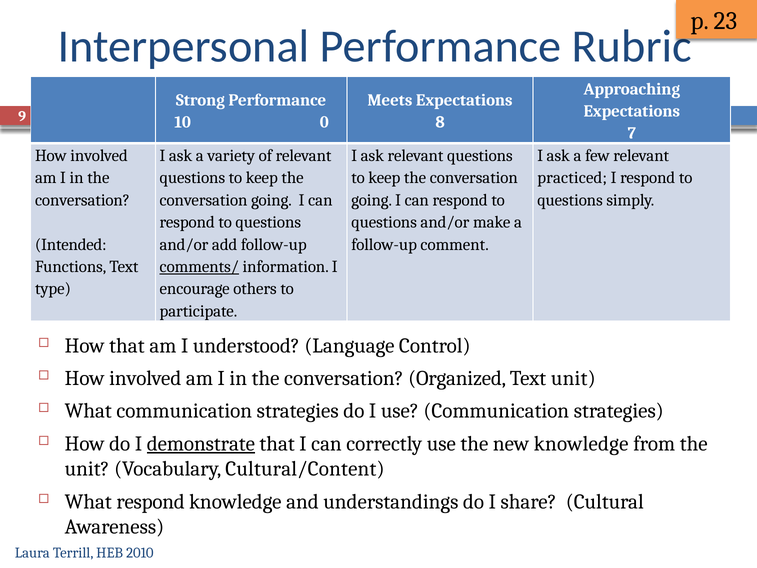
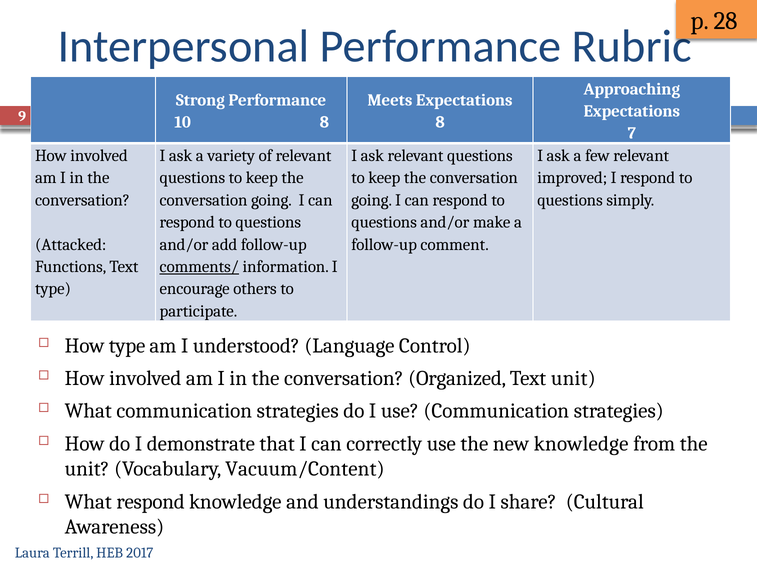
23: 23 -> 28 (725, 21)
10 0: 0 -> 8 (324, 122)
practiced: practiced -> improved (572, 178)
Intended: Intended -> Attacked (71, 244)
How that: that -> type (127, 346)
demonstrate underline: present -> none (201, 443)
Cultural/Content: Cultural/Content -> Vacuum/Content (305, 469)
2010: 2010 -> 2017 (140, 553)
